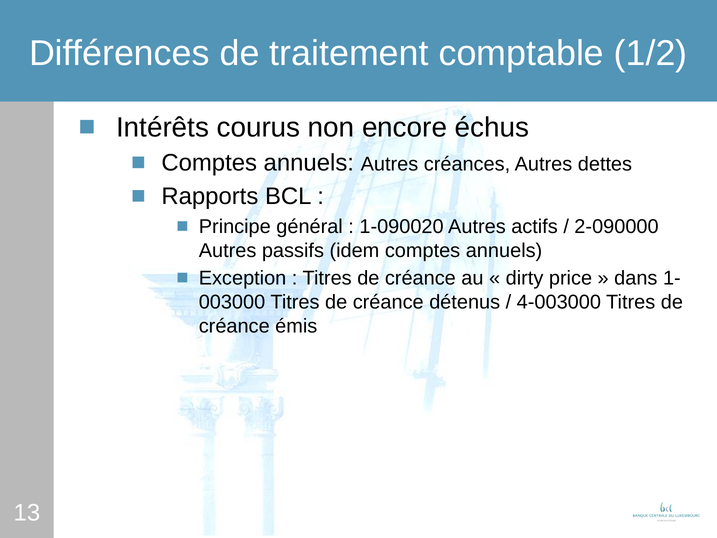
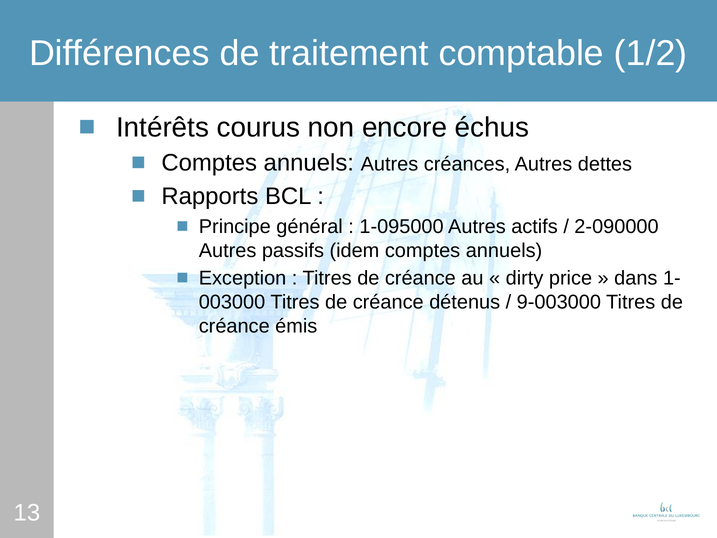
1-090020: 1-090020 -> 1-095000 (402, 226)
4-003000: 4-003000 -> 9-003000 (559, 302)
